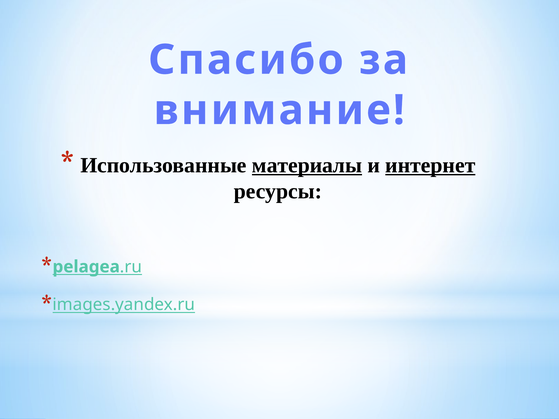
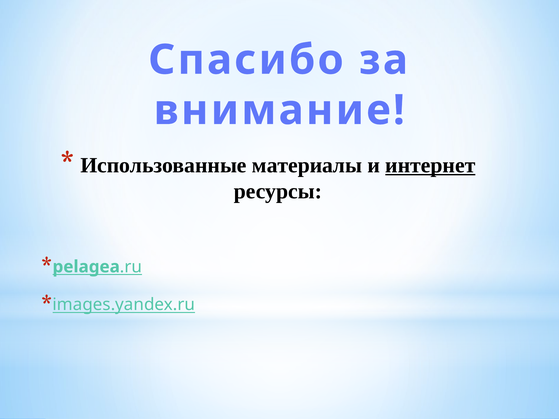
материалы underline: present -> none (307, 165)
